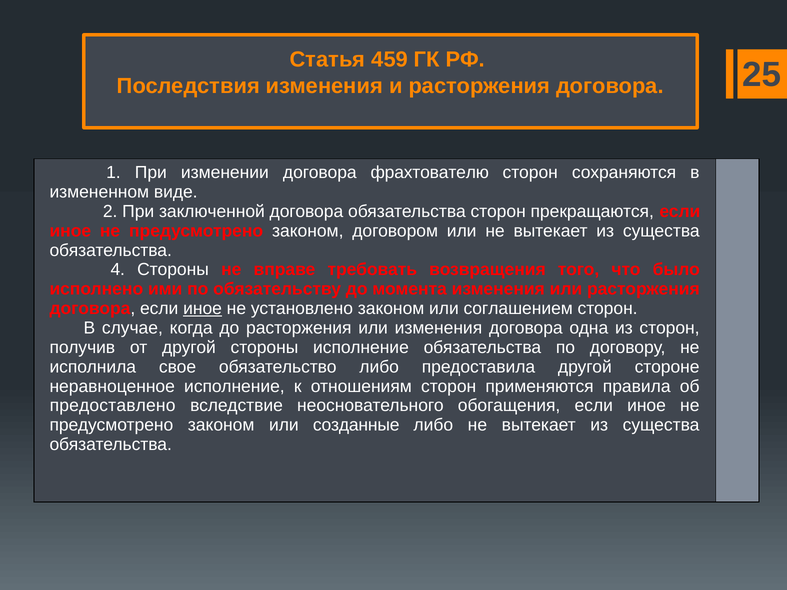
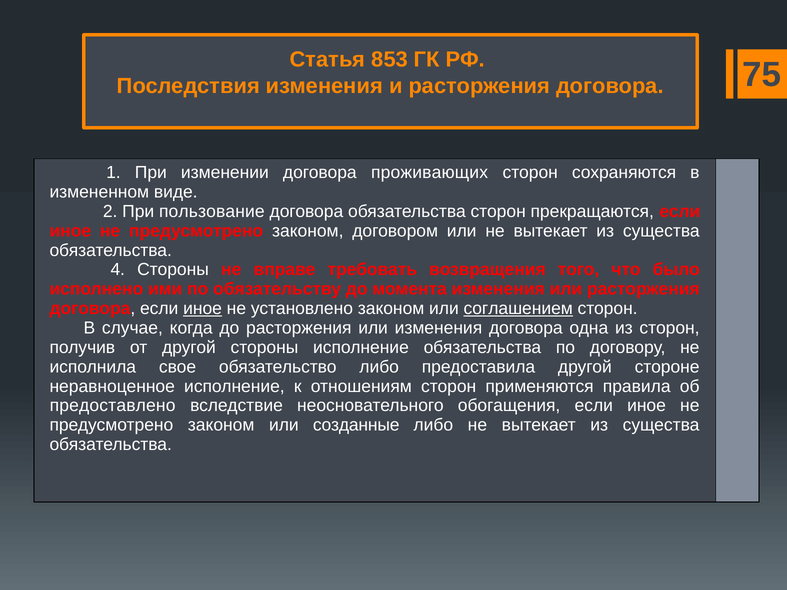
459: 459 -> 853 (390, 60)
25: 25 -> 75 (762, 74)
фрахтователю: фрахтователю -> проживающих (430, 173)
заключенной: заключенной -> пользование (212, 212)
соглашением underline: none -> present (518, 309)
